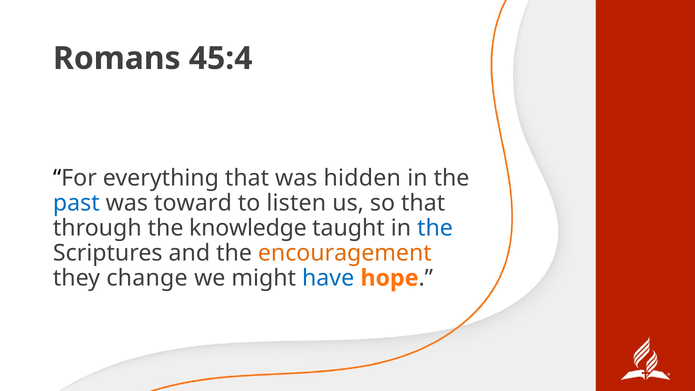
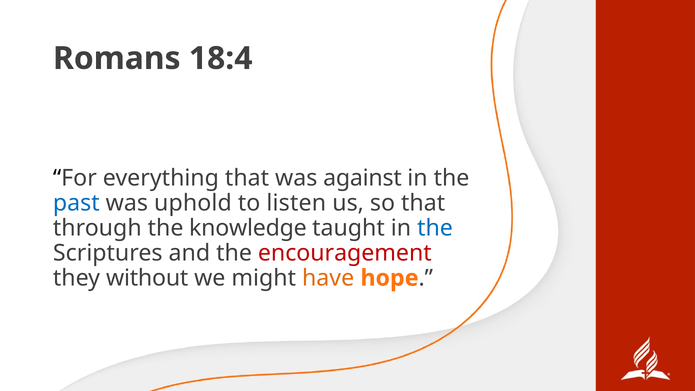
45:4: 45:4 -> 18:4 (221, 58)
hidden: hidden -> against (362, 178)
toward: toward -> uphold (193, 203)
encouragement colour: orange -> red (345, 253)
change: change -> without (147, 278)
have colour: blue -> orange (328, 278)
